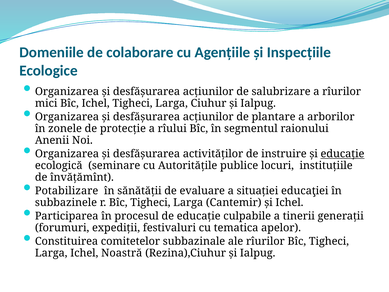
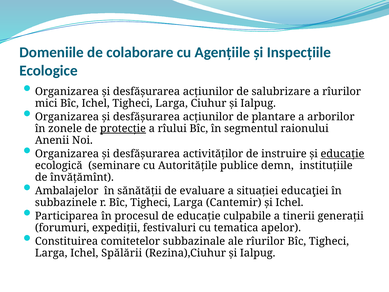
protecție underline: none -> present (123, 128)
locuri: locuri -> demn (277, 165)
Potabilizare: Potabilizare -> Ambalajelor (67, 191)
Noastră: Noastră -> Spălării (122, 253)
